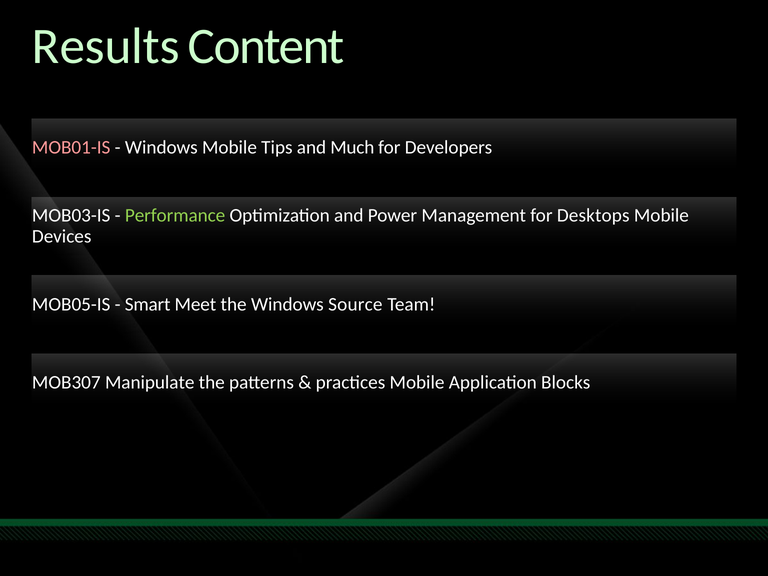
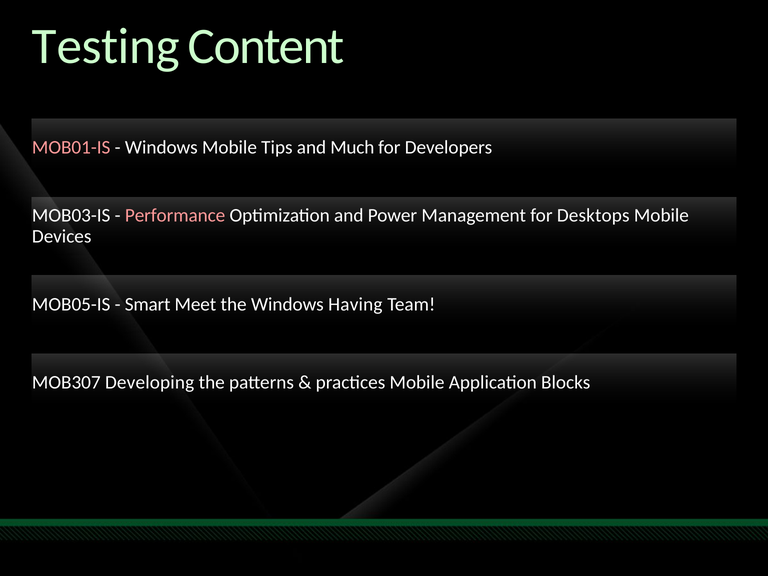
Results: Results -> Testing (106, 47)
Performance colour: light green -> pink (175, 215)
Source: Source -> Having (355, 304)
Manipulate: Manipulate -> Developing (150, 383)
